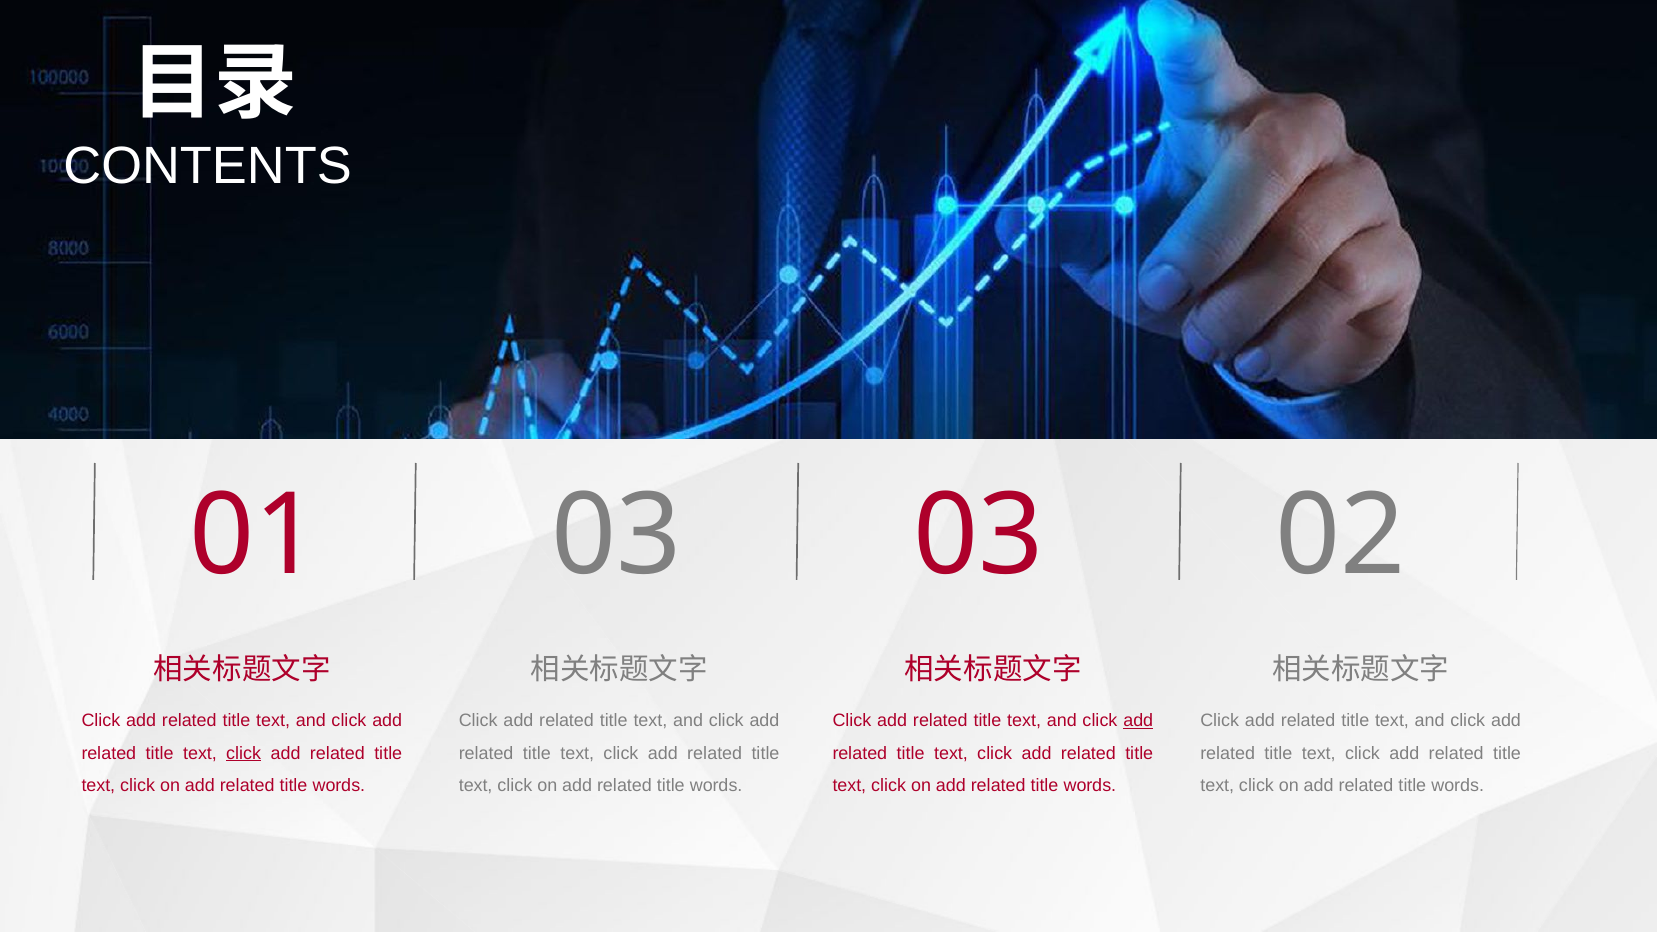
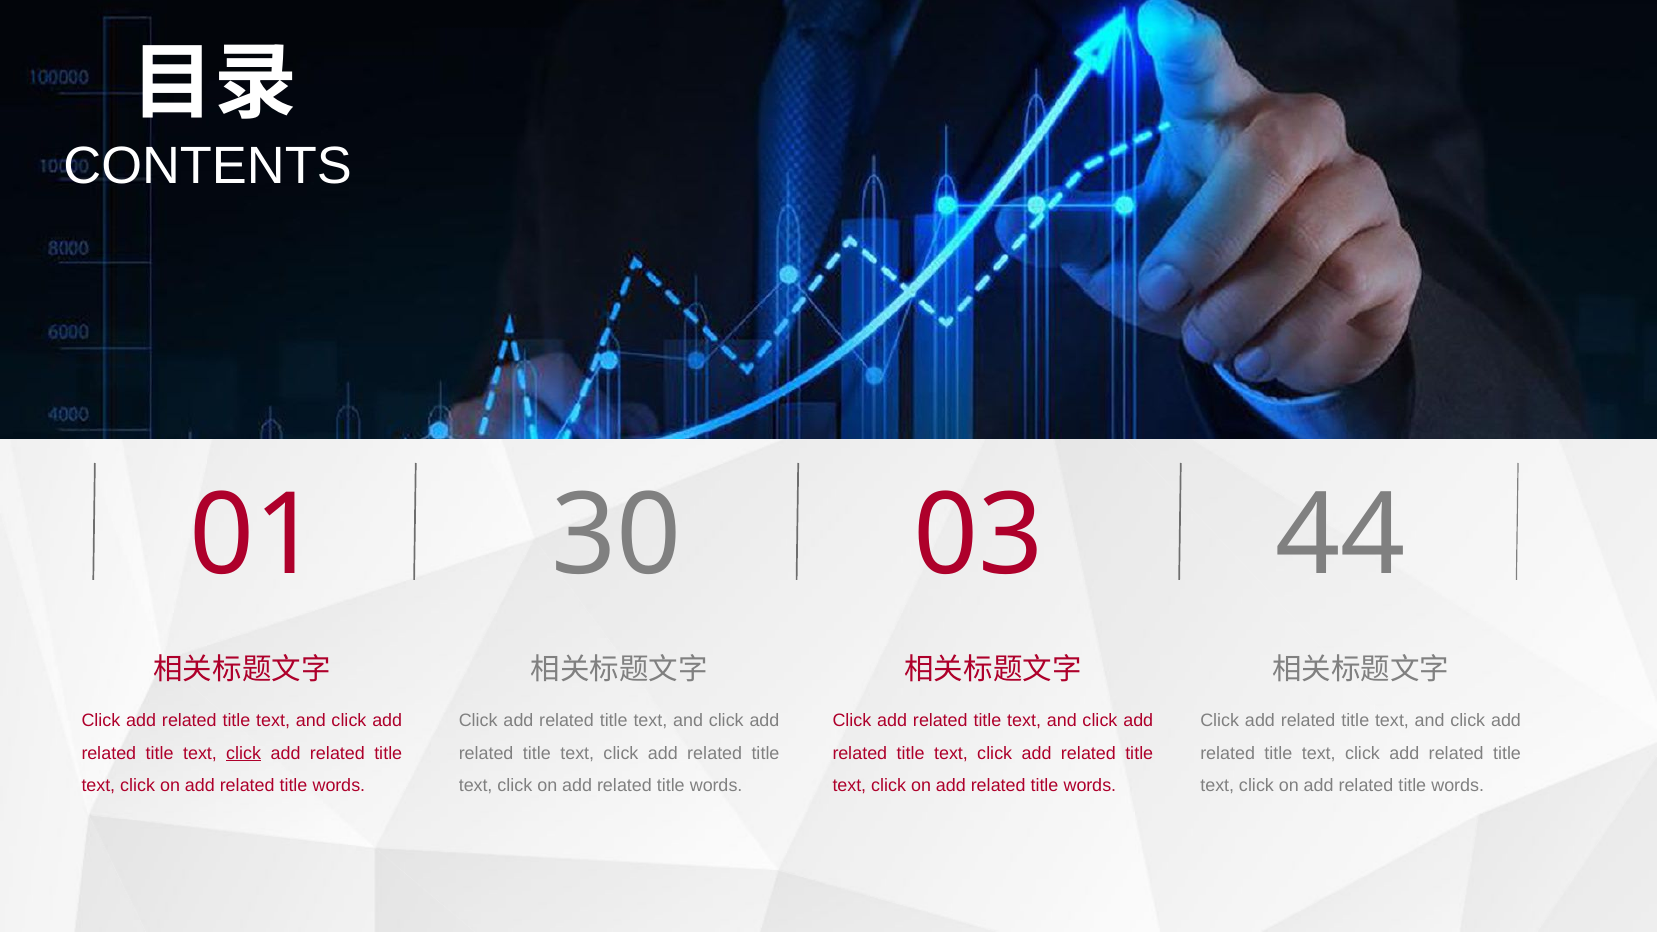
01 03: 03 -> 30 (616, 536)
02: 02 -> 44 (1340, 536)
add underline: present -> none (1138, 721)
